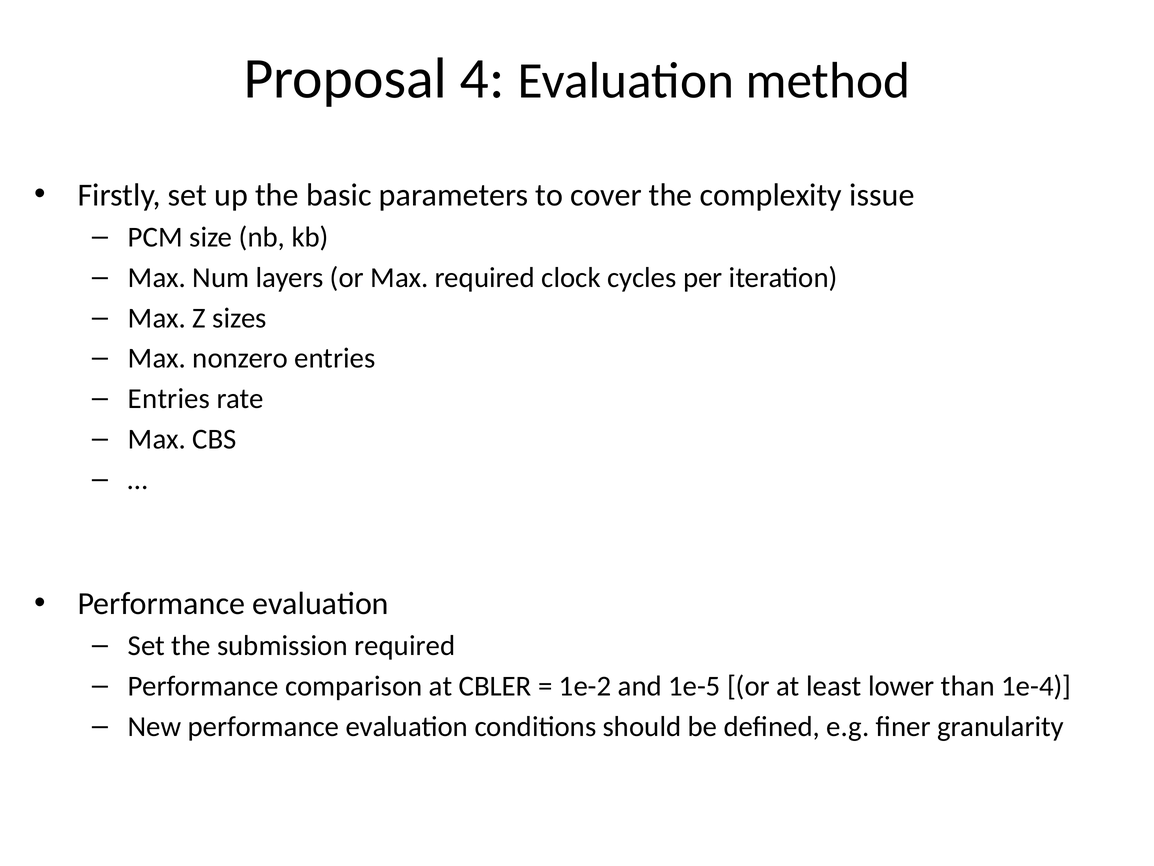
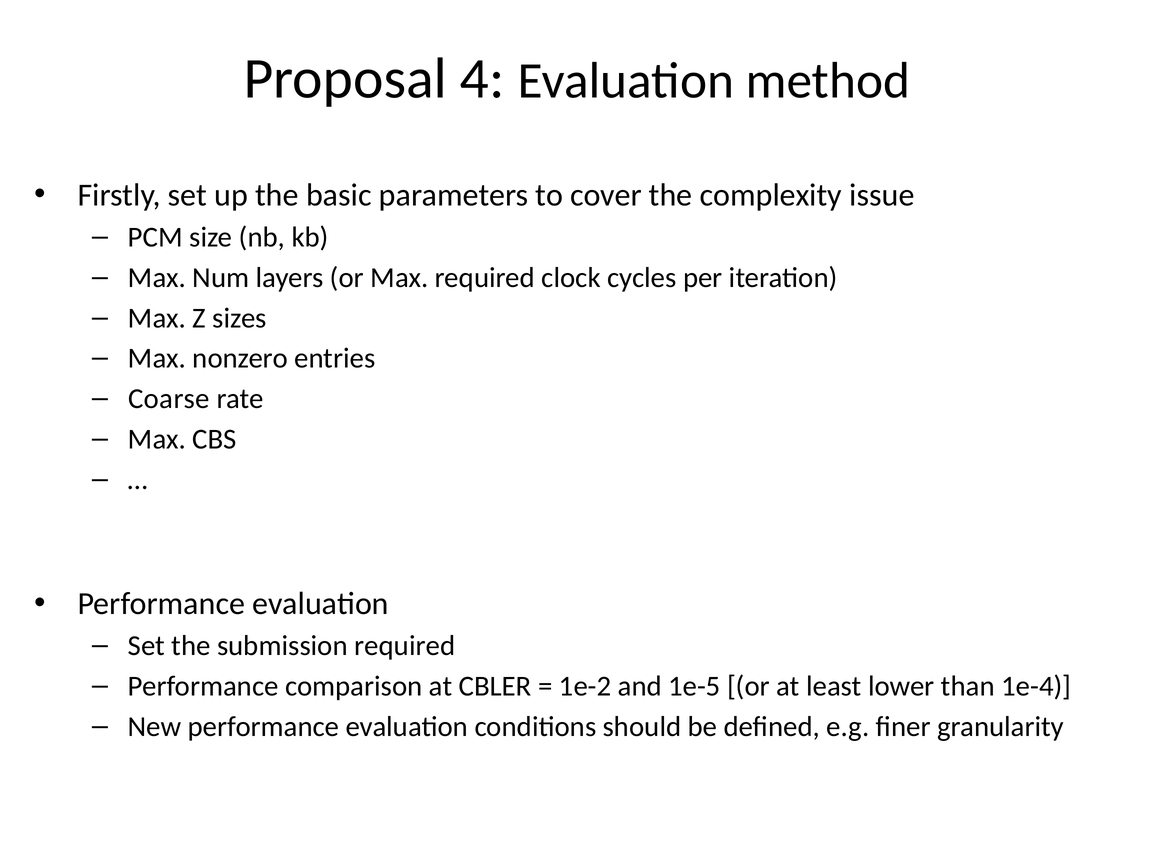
Entries: Entries -> Coarse (169, 399)
